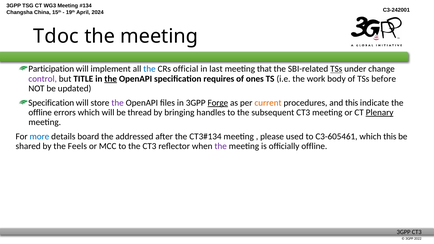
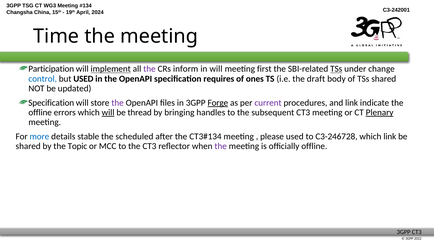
Tdoc: Tdoc -> Time (56, 36)
implement underline: none -> present (111, 69)
the colour: blue -> purple (149, 69)
official: official -> inform (186, 69)
in last: last -> will (216, 69)
that: that -> first (264, 69)
control colour: purple -> blue (43, 79)
but TITLE: TITLE -> USED (83, 79)
the underline: present -> none (111, 79)
work: work -> draft (316, 79)
TSs before: before -> shared (384, 79)
current colour: orange -> purple (268, 103)
and this: this -> link (352, 103)
will underline: none -> present (108, 113)
board: board -> stable (88, 137)
addressed: addressed -> scheduled (134, 137)
C3-605461: C3-605461 -> C3-246728 (336, 137)
which this: this -> link (390, 137)
Feels: Feels -> Topic (77, 146)
